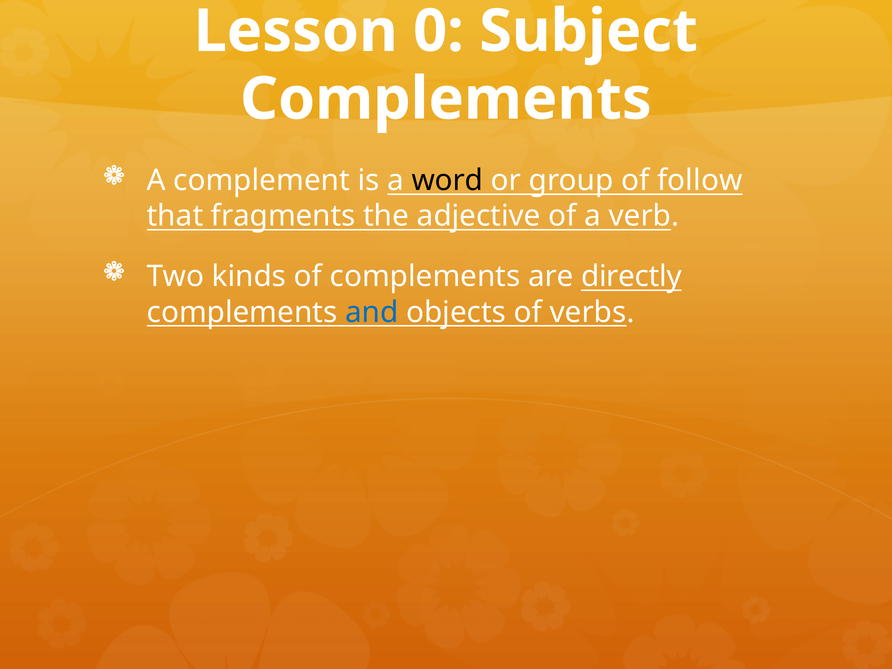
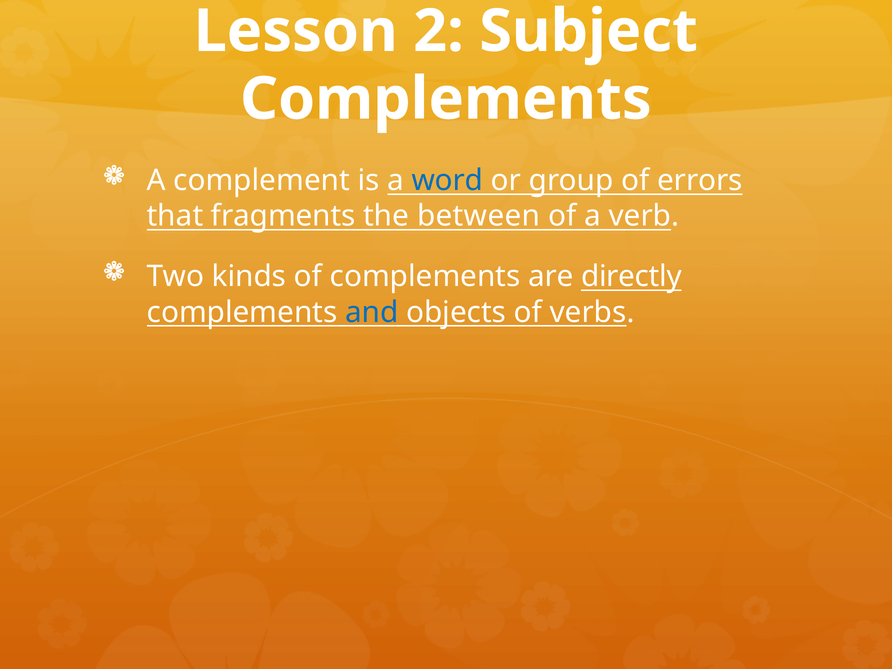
0: 0 -> 2 (439, 31)
word colour: black -> blue (447, 180)
follow: follow -> errors (700, 180)
adjective: adjective -> between (479, 216)
